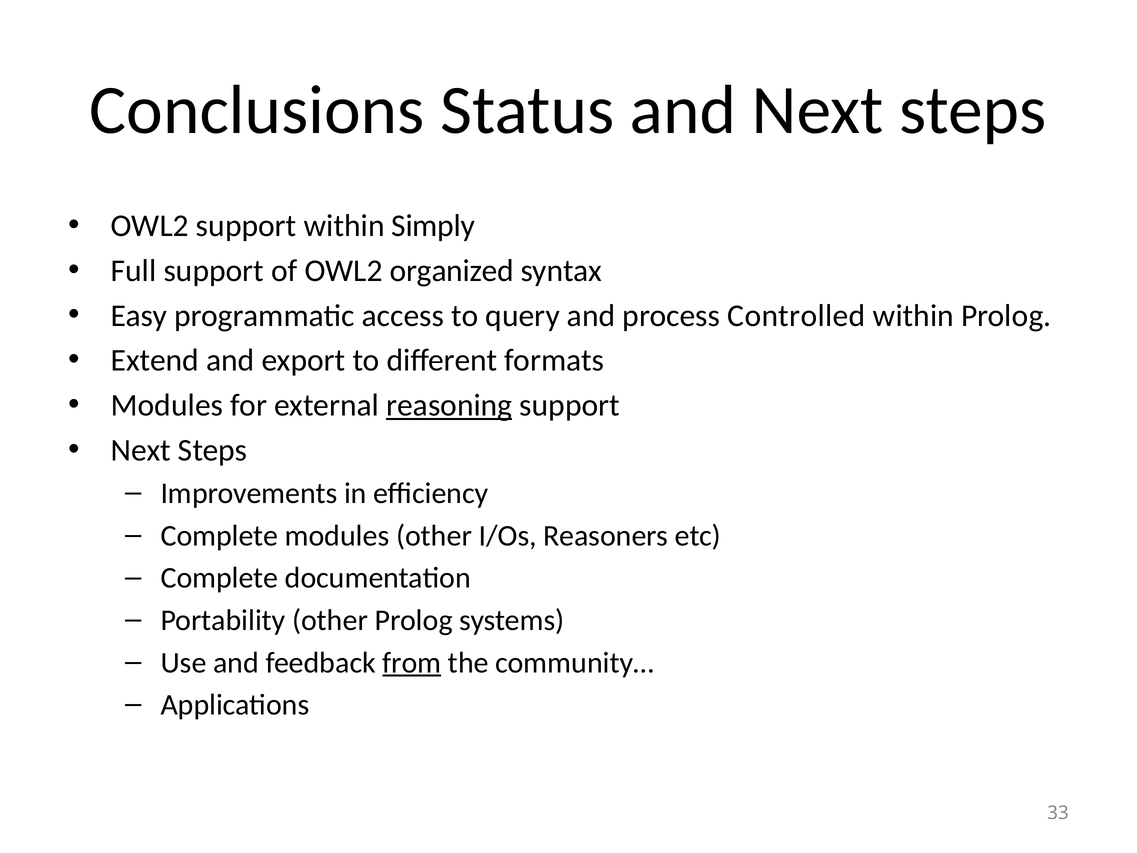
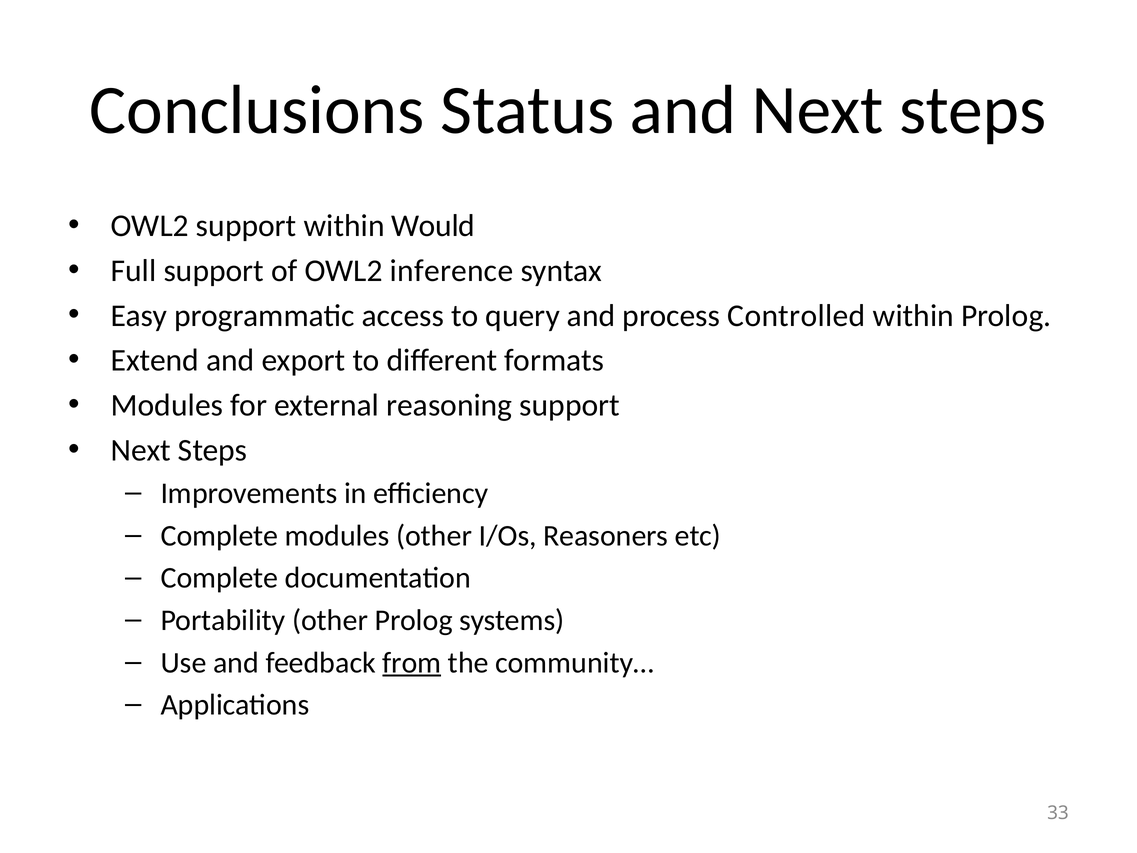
Simply: Simply -> Would (433, 226)
organized: organized -> inference (452, 271)
reasoning underline: present -> none (449, 405)
